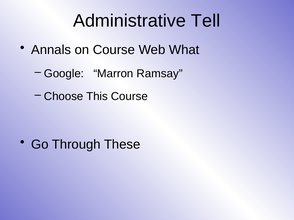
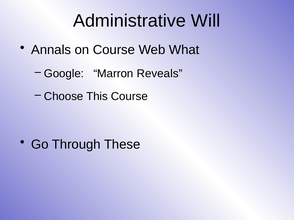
Tell: Tell -> Will (206, 21)
Ramsay: Ramsay -> Reveals (160, 74)
